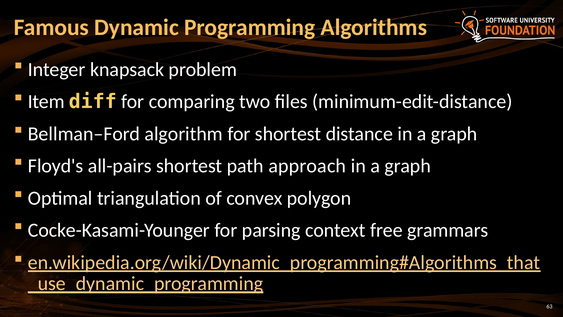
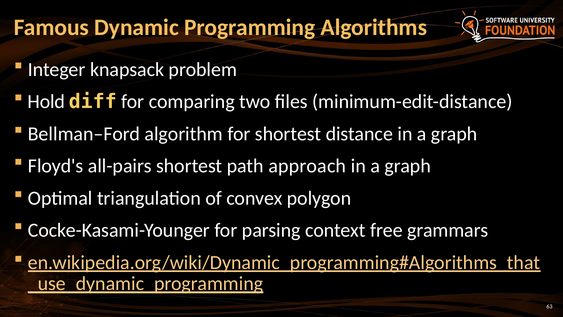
Item: Item -> Hold (46, 102)
